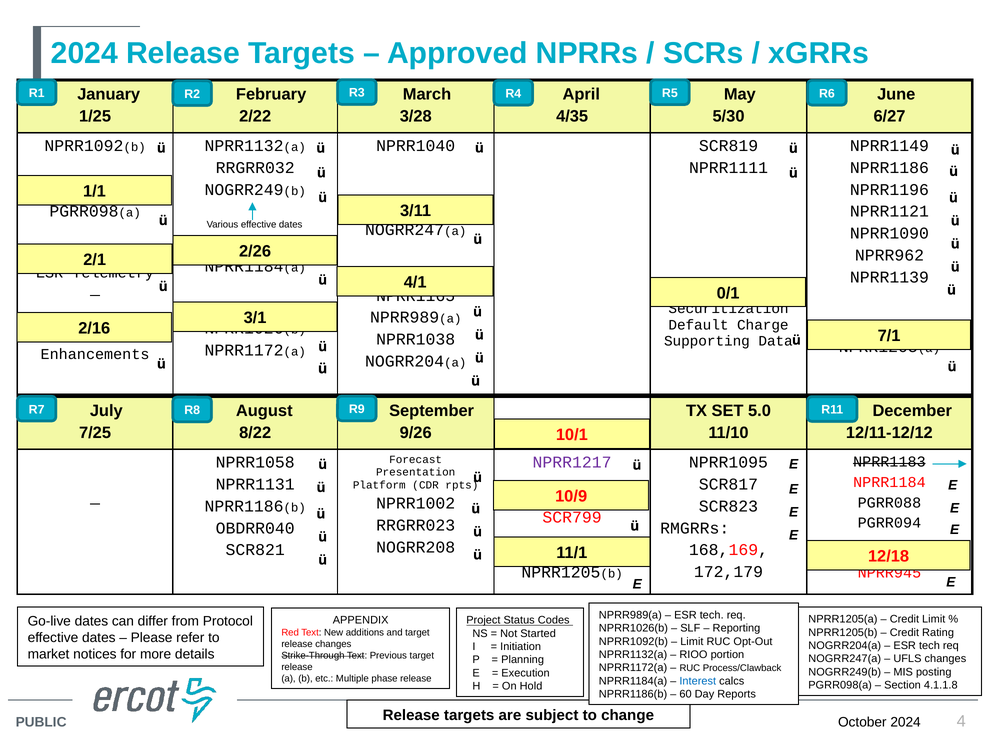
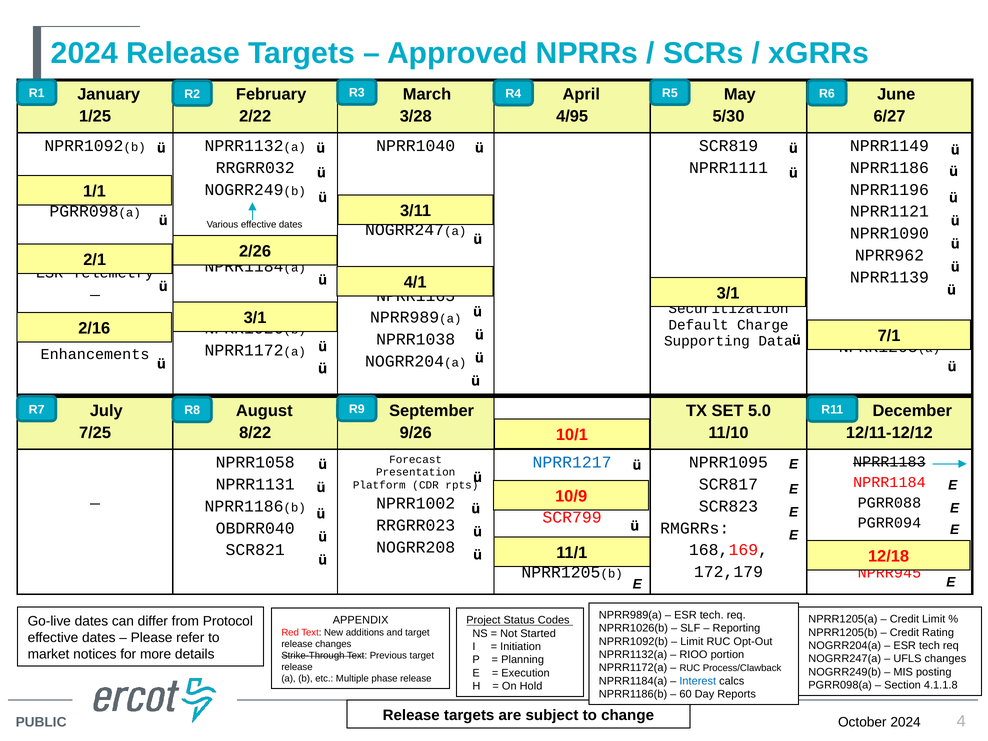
4/35: 4/35 -> 4/95 (572, 116)
0/1: 0/1 -> 3/1 (728, 293)
NPRR1217 colour: purple -> blue (572, 462)
